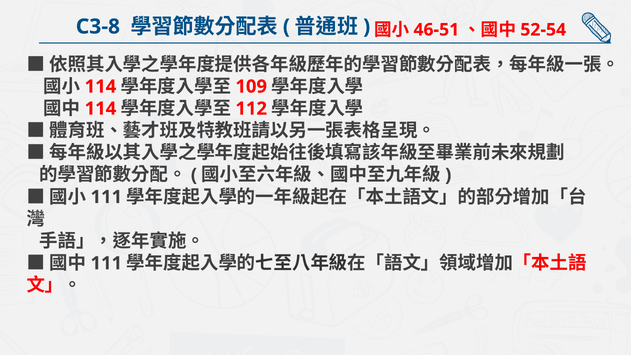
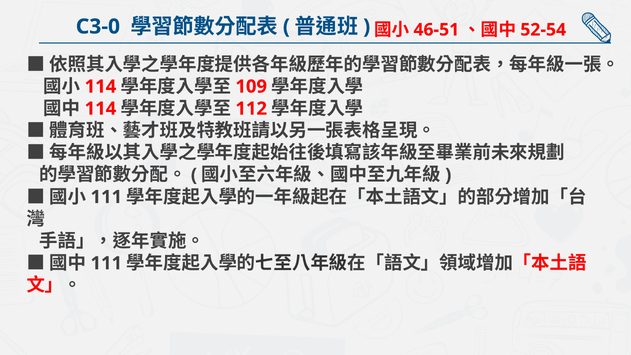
C3-8: C3-8 -> C3-0 (98, 27)
